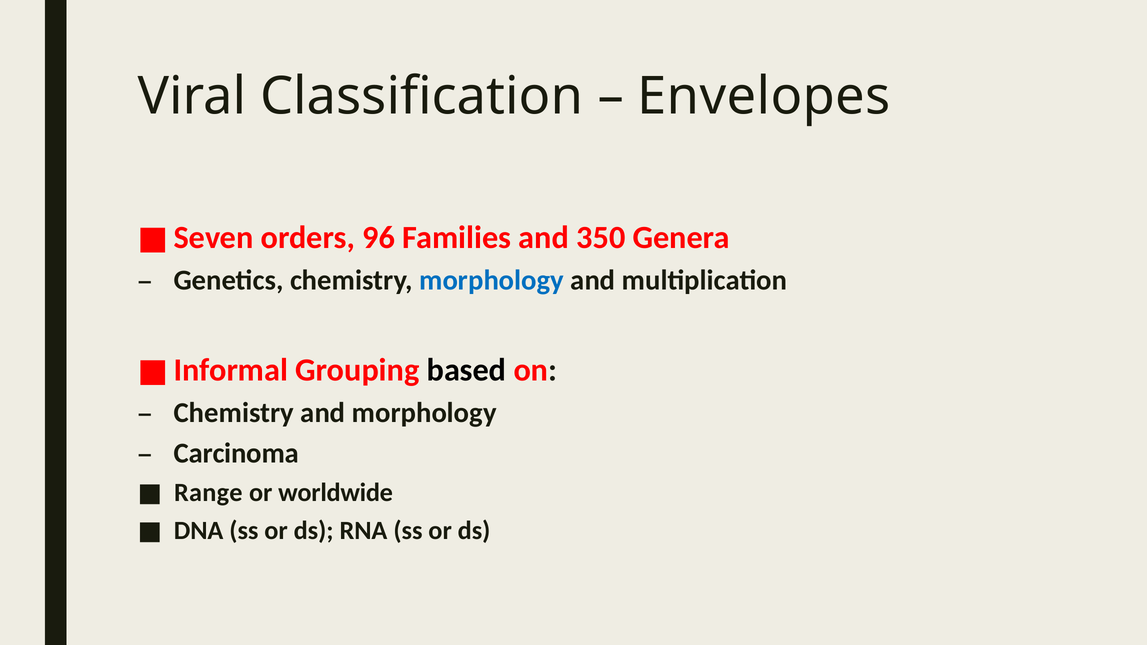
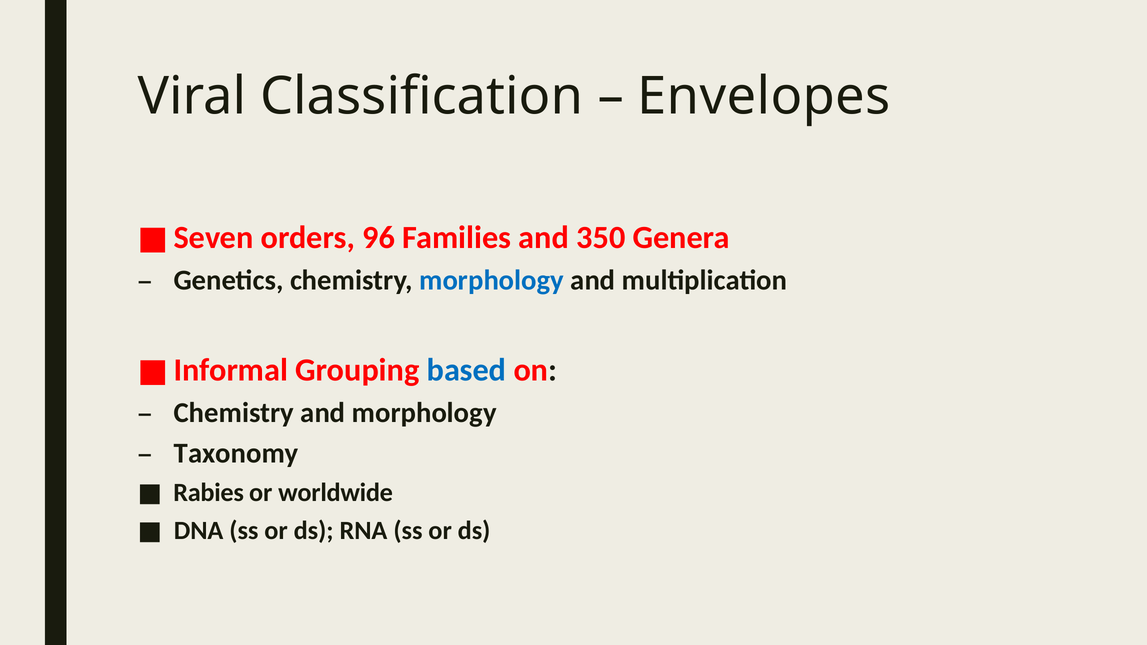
based colour: black -> blue (467, 370)
Carcinoma: Carcinoma -> Taxonomy (236, 453)
Range: Range -> Rabies (209, 493)
